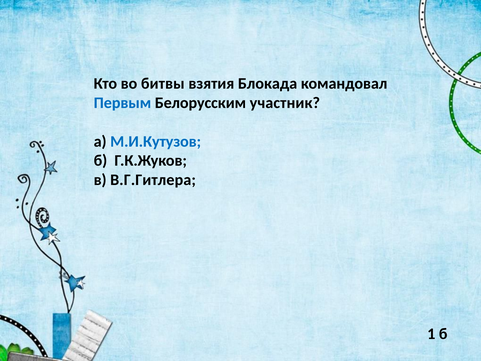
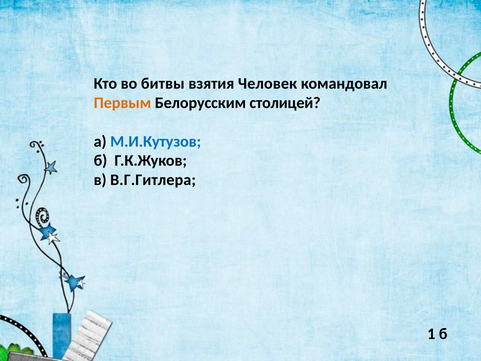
Блокада: Блокада -> Человек (268, 84)
Первым colour: blue -> orange (122, 103)
участник: участник -> столицей (285, 103)
